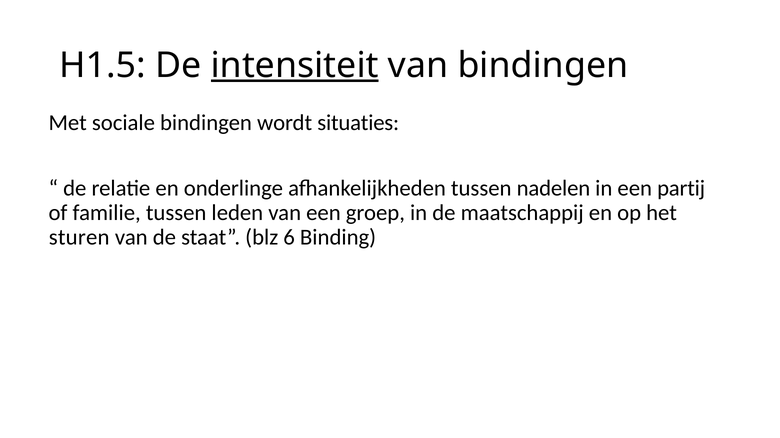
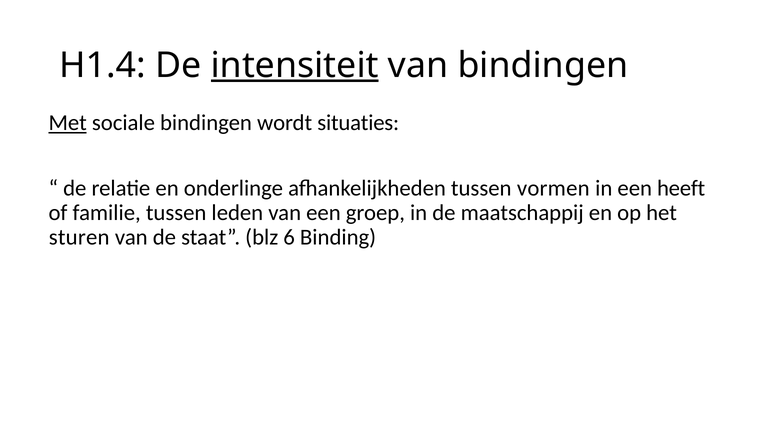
H1.5: H1.5 -> H1.4 (103, 66)
Met underline: none -> present (68, 123)
nadelen: nadelen -> vormen (553, 188)
partij: partij -> heeft (681, 188)
